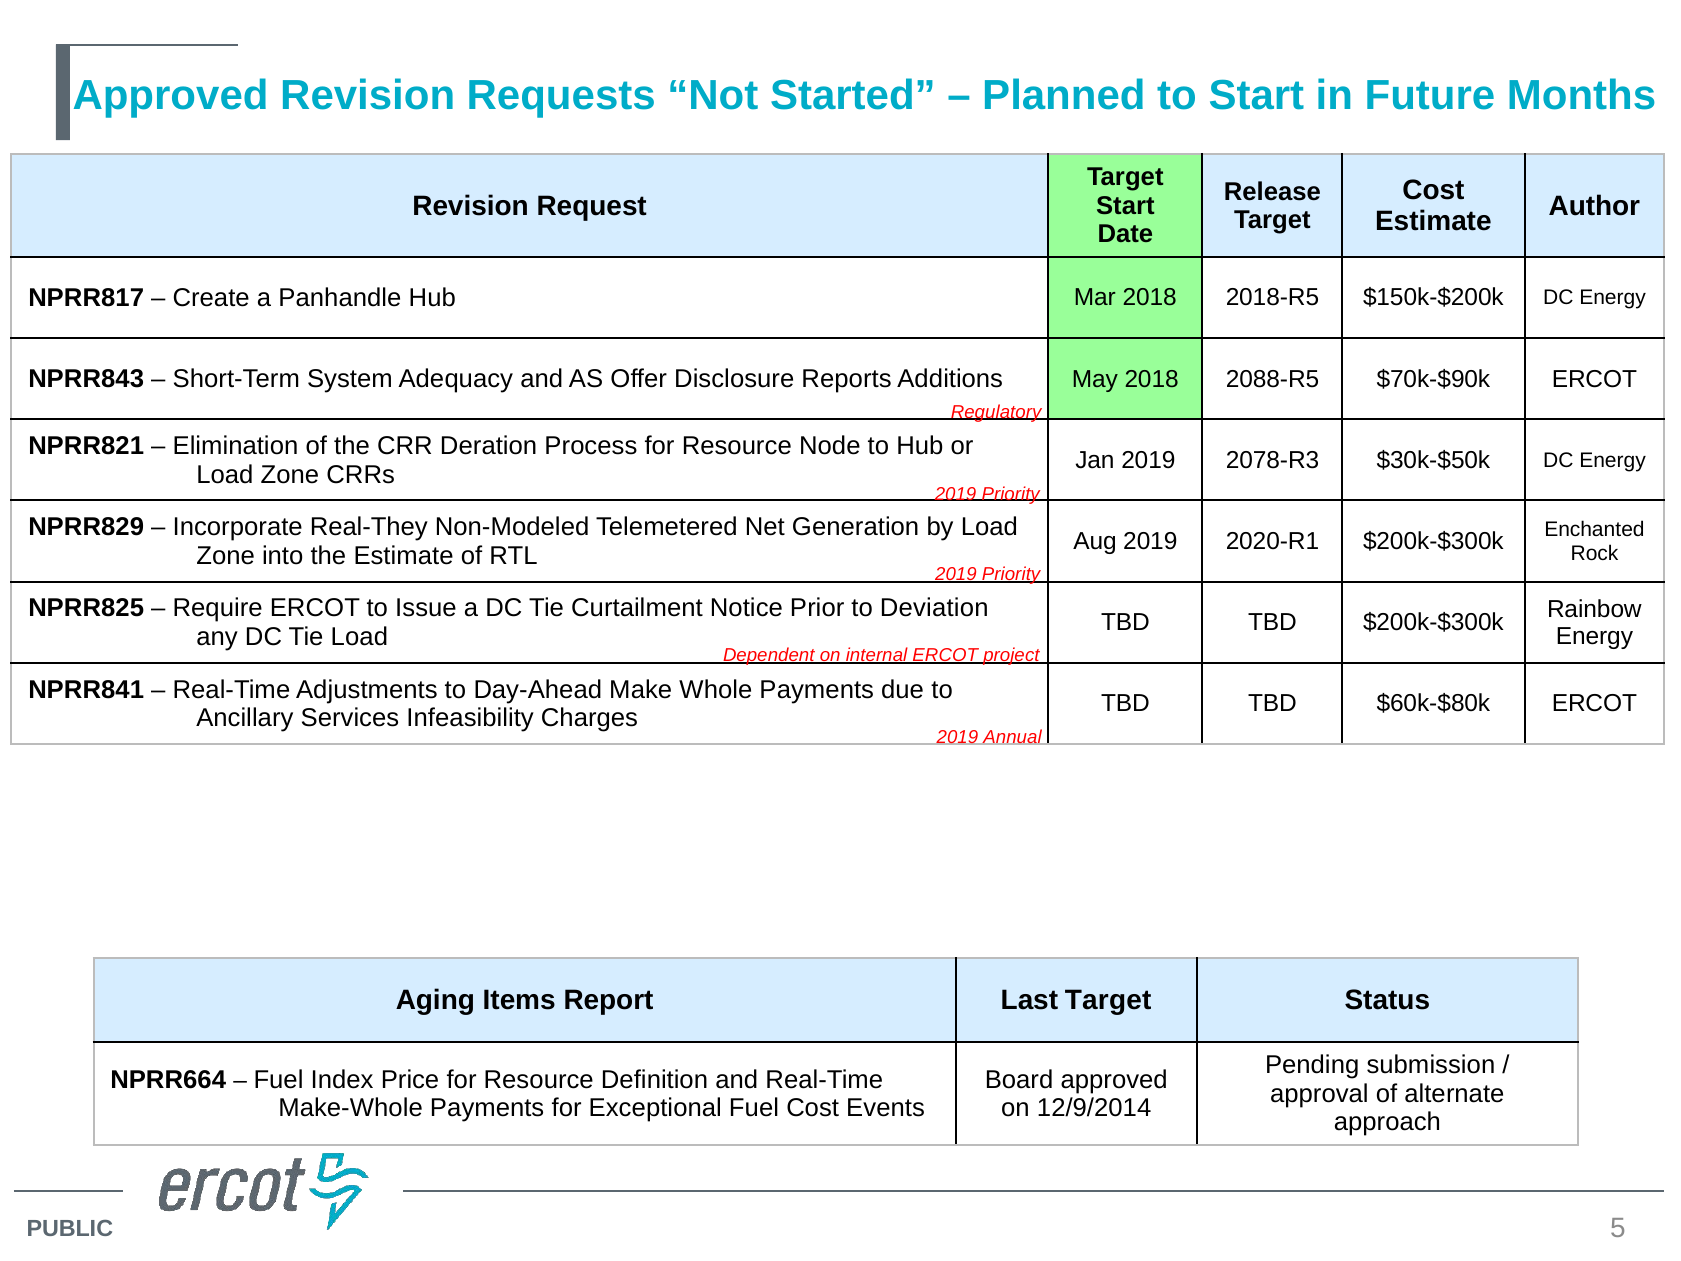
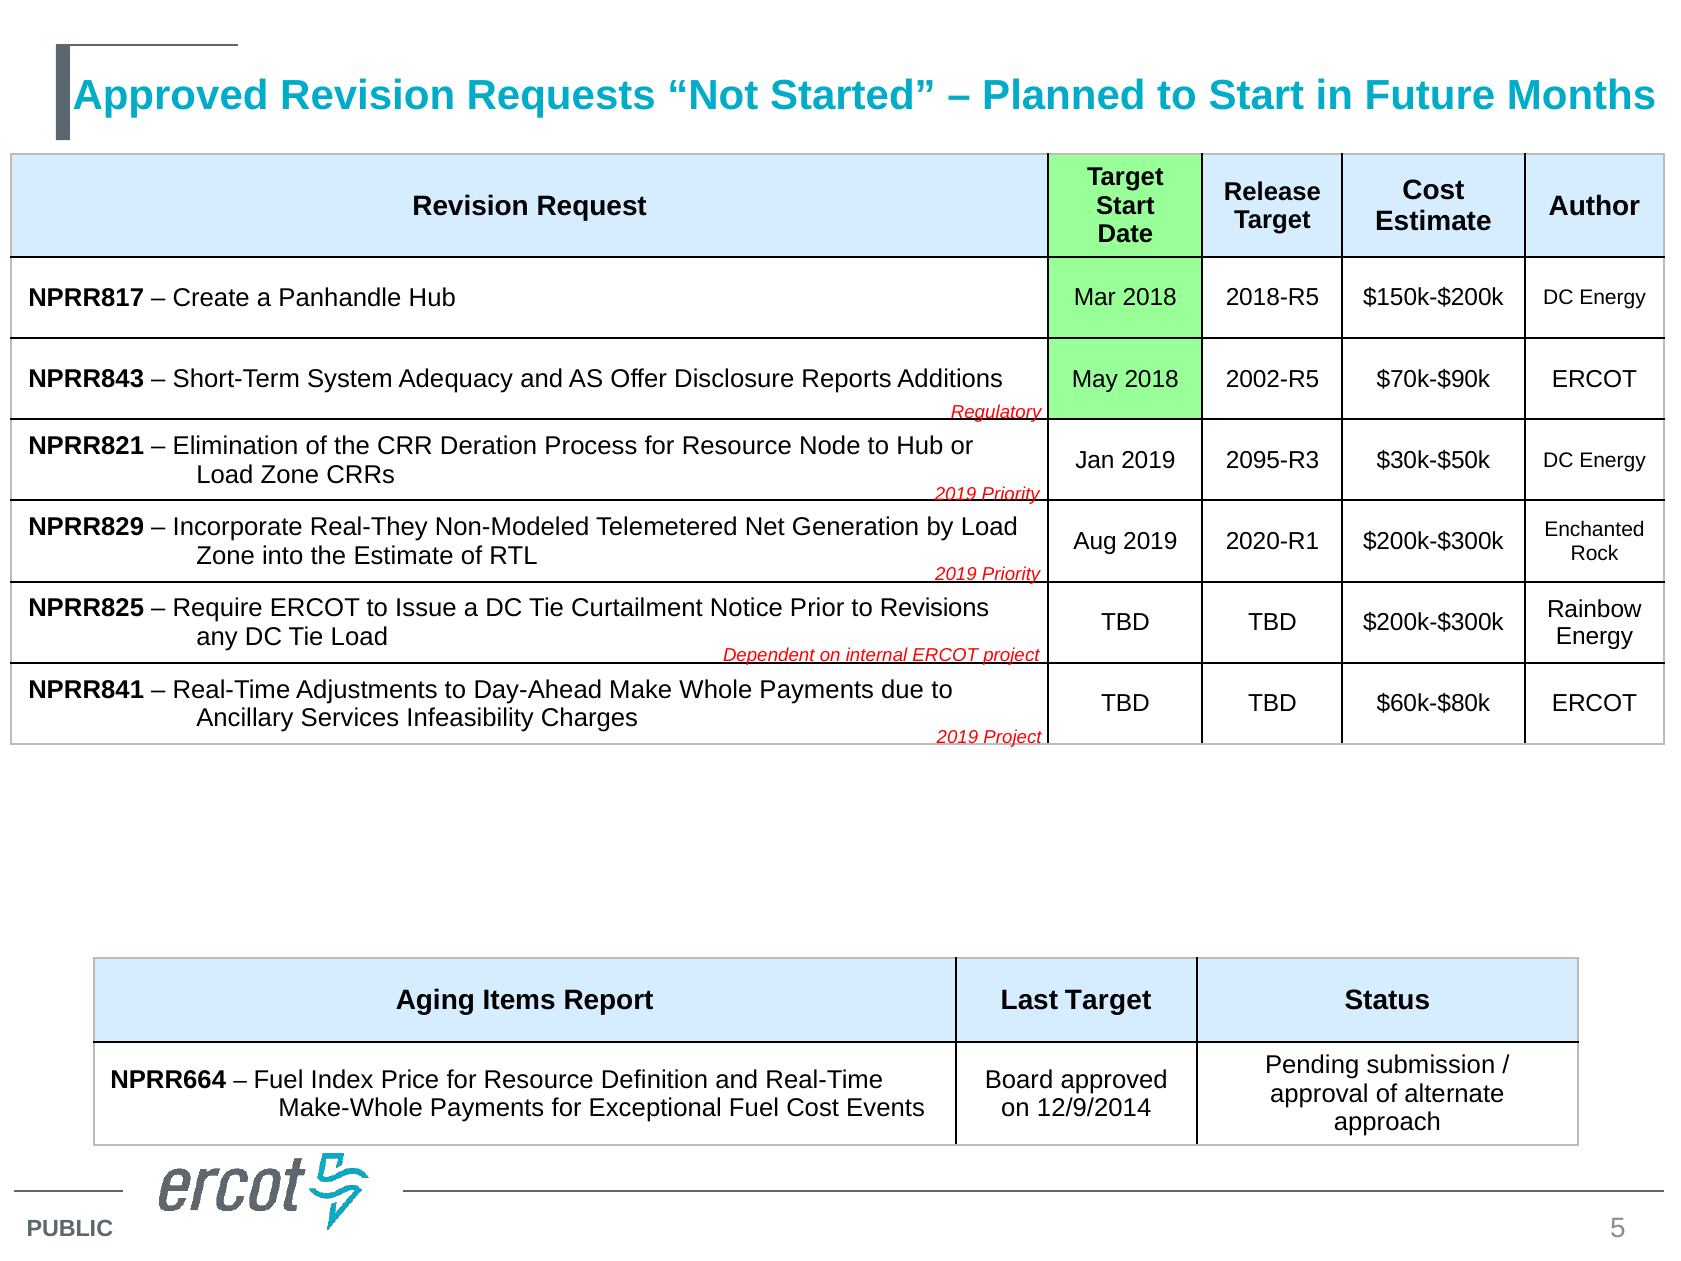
2088-R5: 2088-R5 -> 2002-R5 (1273, 379)
2078-R3: 2078-R3 -> 2095-R3 (1273, 460)
Deviation: Deviation -> Revisions (934, 608)
2019 Annual: Annual -> Project (1013, 738)
